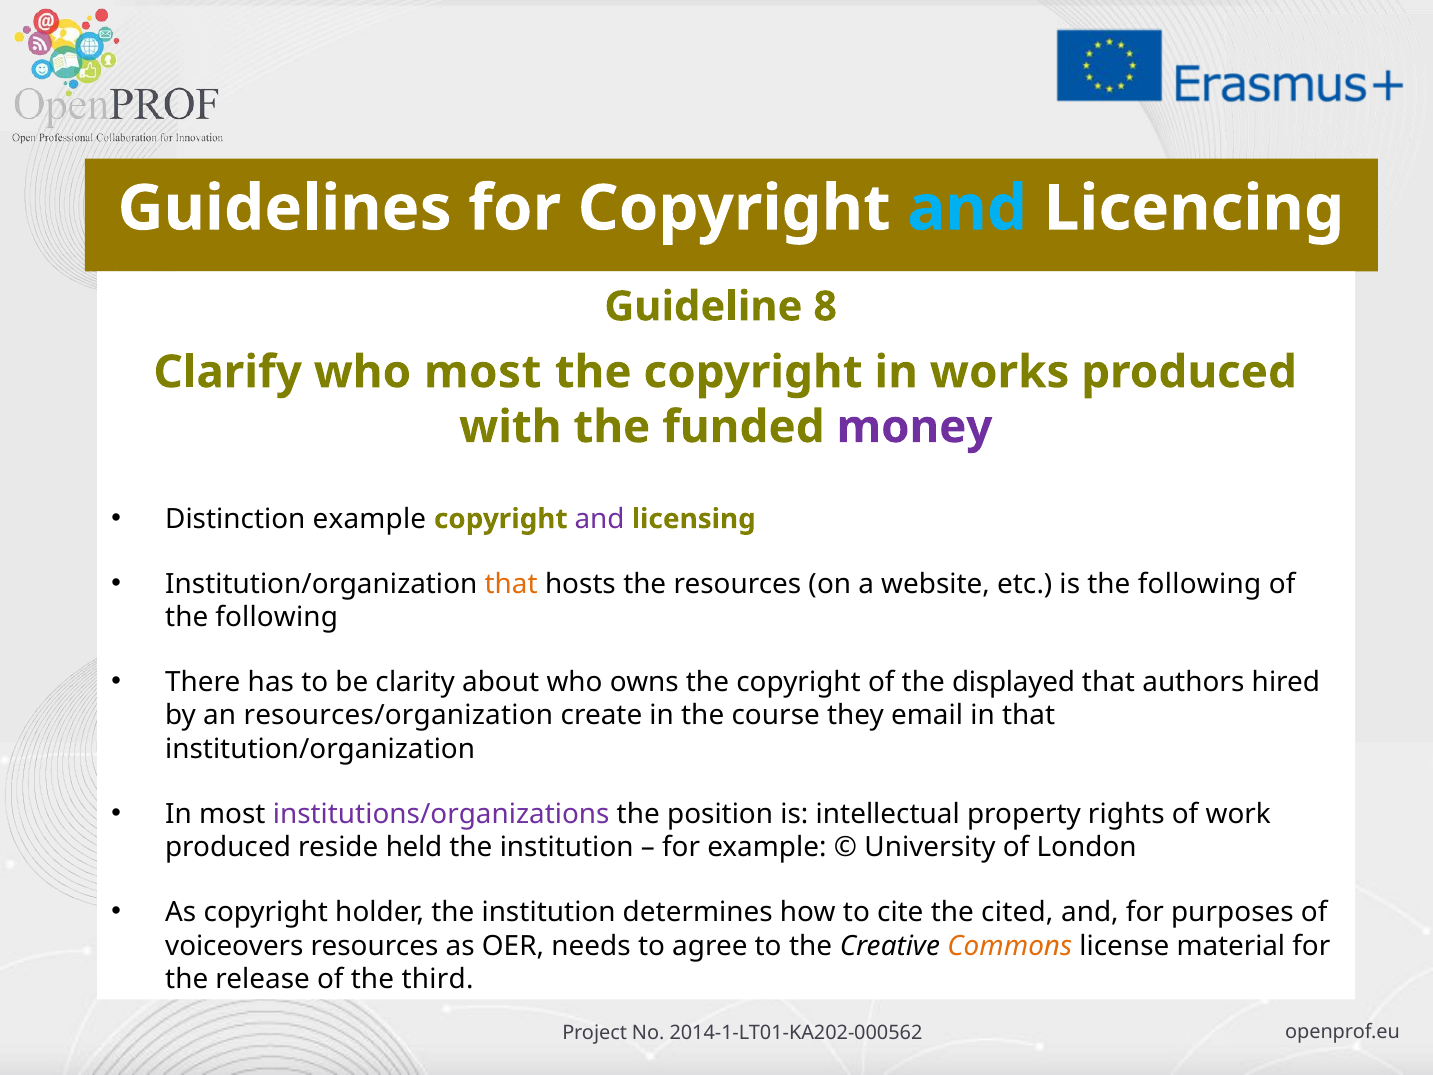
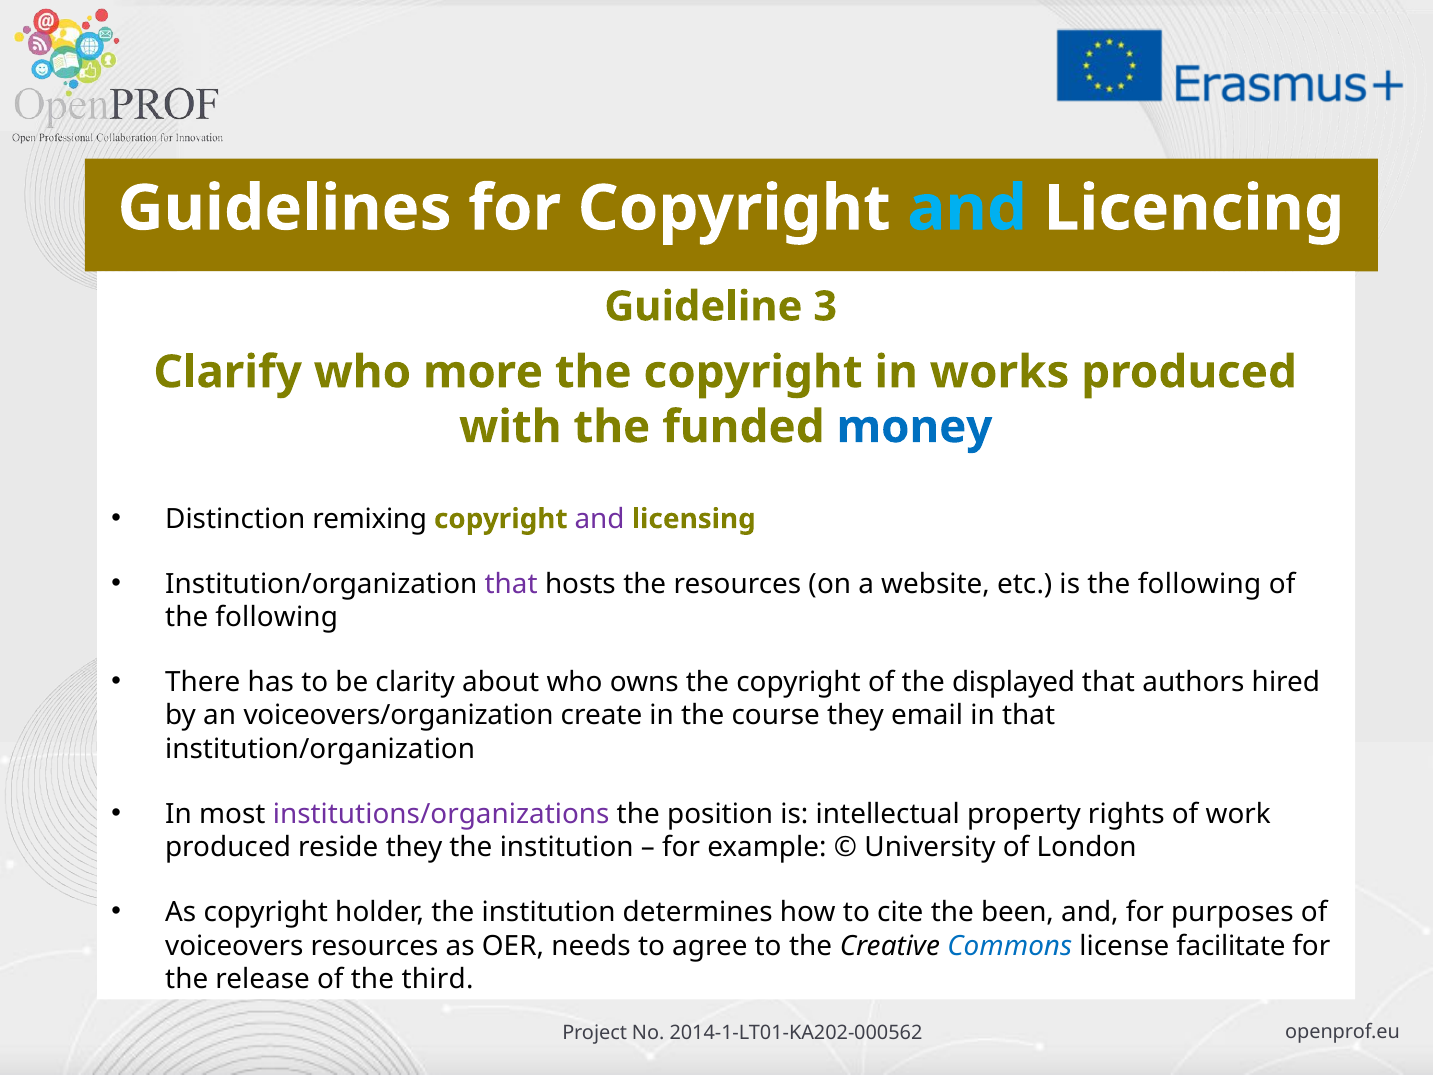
8: 8 -> 3 (825, 307)
who most: most -> more (483, 372)
money colour: purple -> blue (914, 427)
Distinction example: example -> remixing (370, 519)
that colour: orange -> purple (511, 584)
resources/organization: resources/organization -> voiceovers/organization (399, 716)
reside held: held -> they (414, 847)
cited: cited -> been (1018, 912)
Commons colour: orange -> blue (1010, 946)
material: material -> facilitate (1231, 946)
